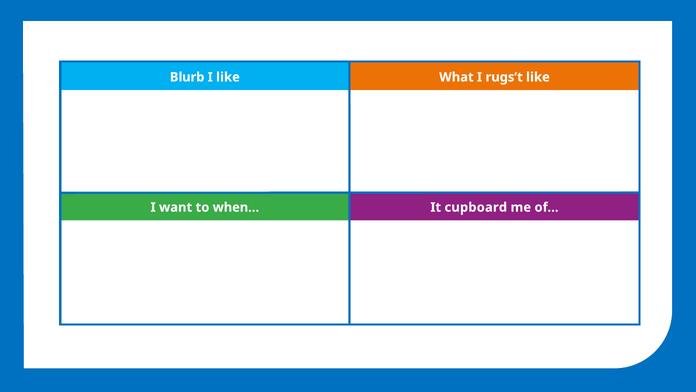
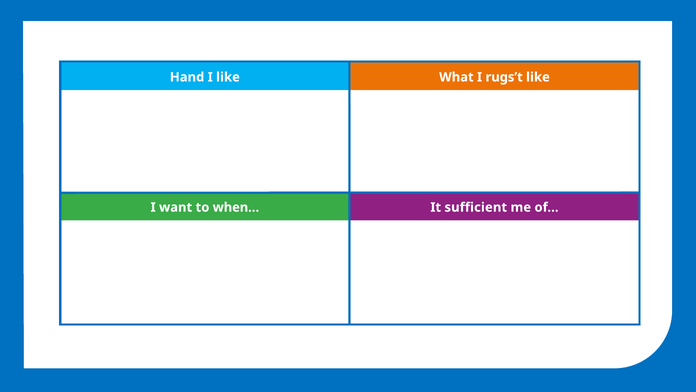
Blurb: Blurb -> Hand (187, 77)
cupboard: cupboard -> sufficient (476, 207)
